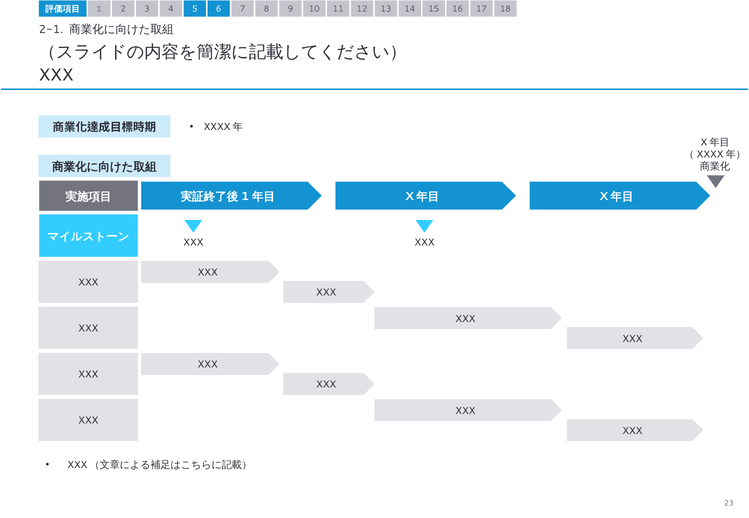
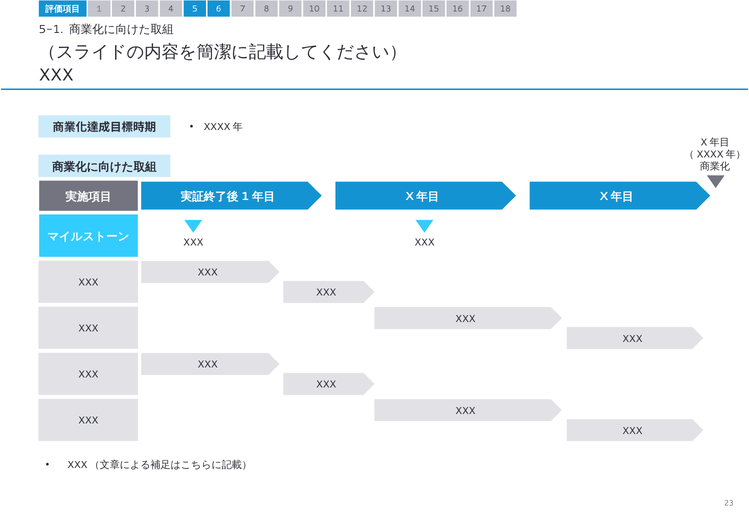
2-1: 2-1 -> 5-1 (51, 30)
